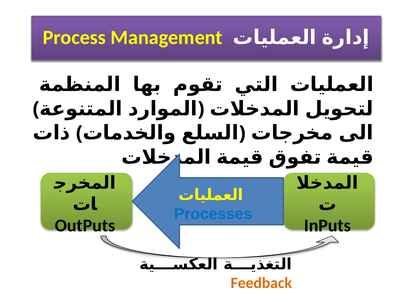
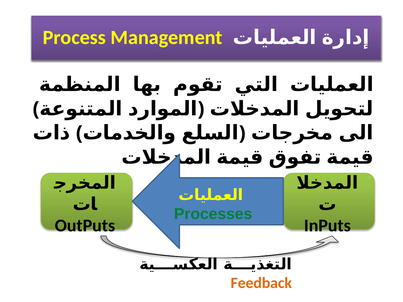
Processes colour: blue -> green (213, 214)
